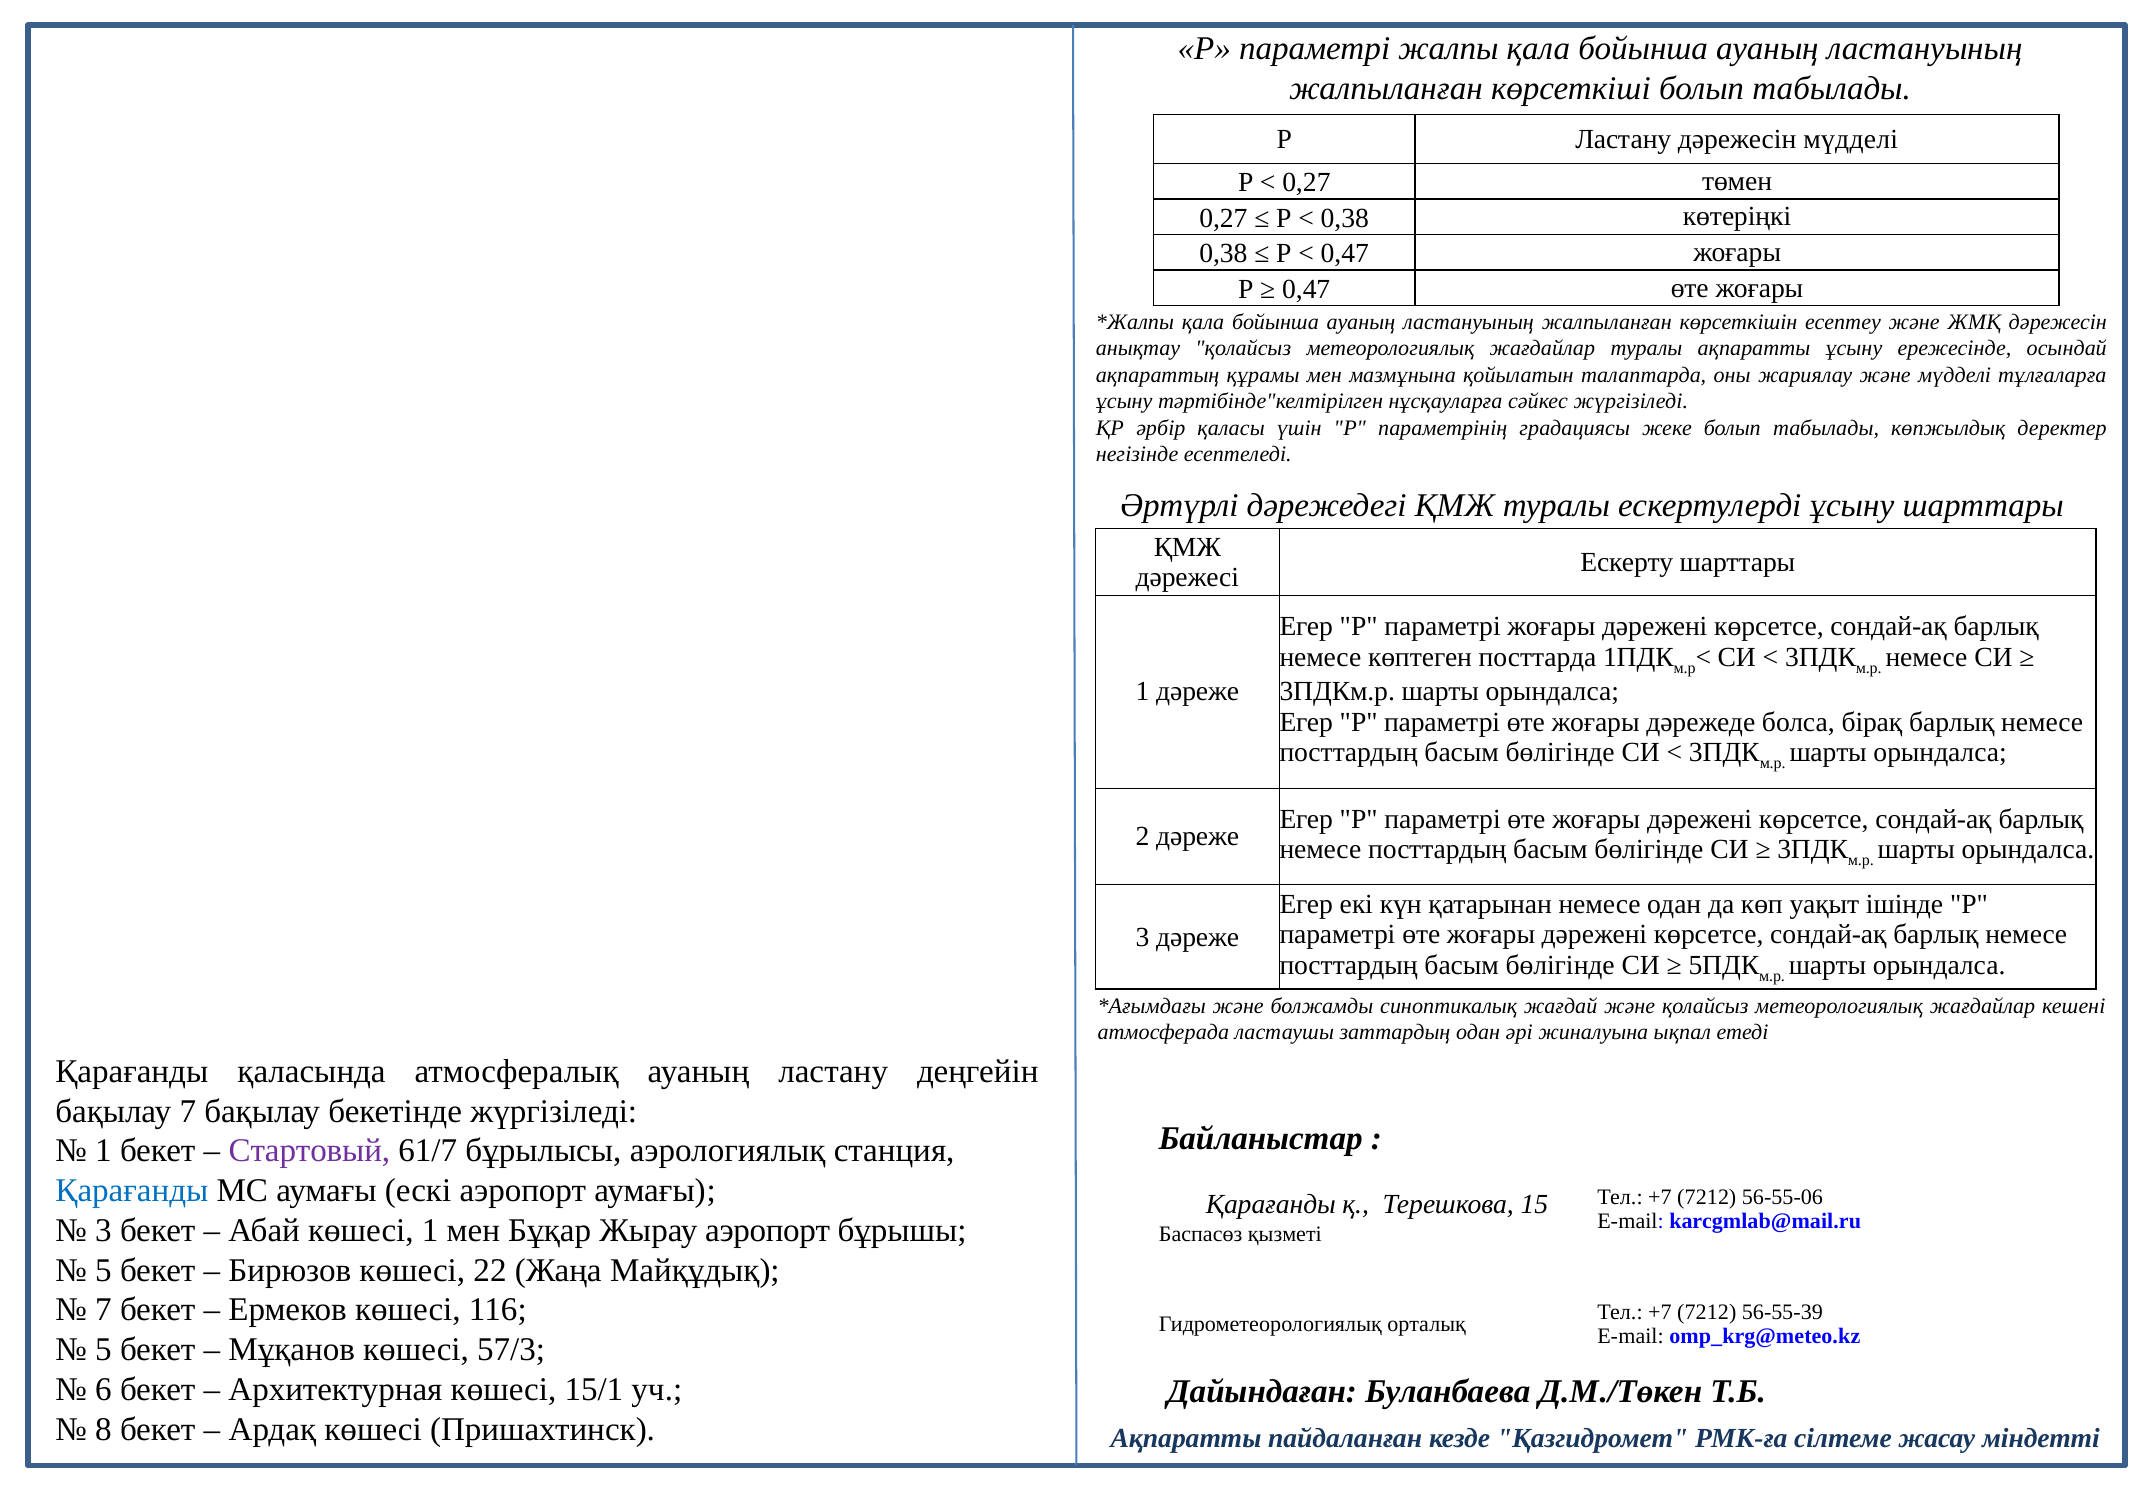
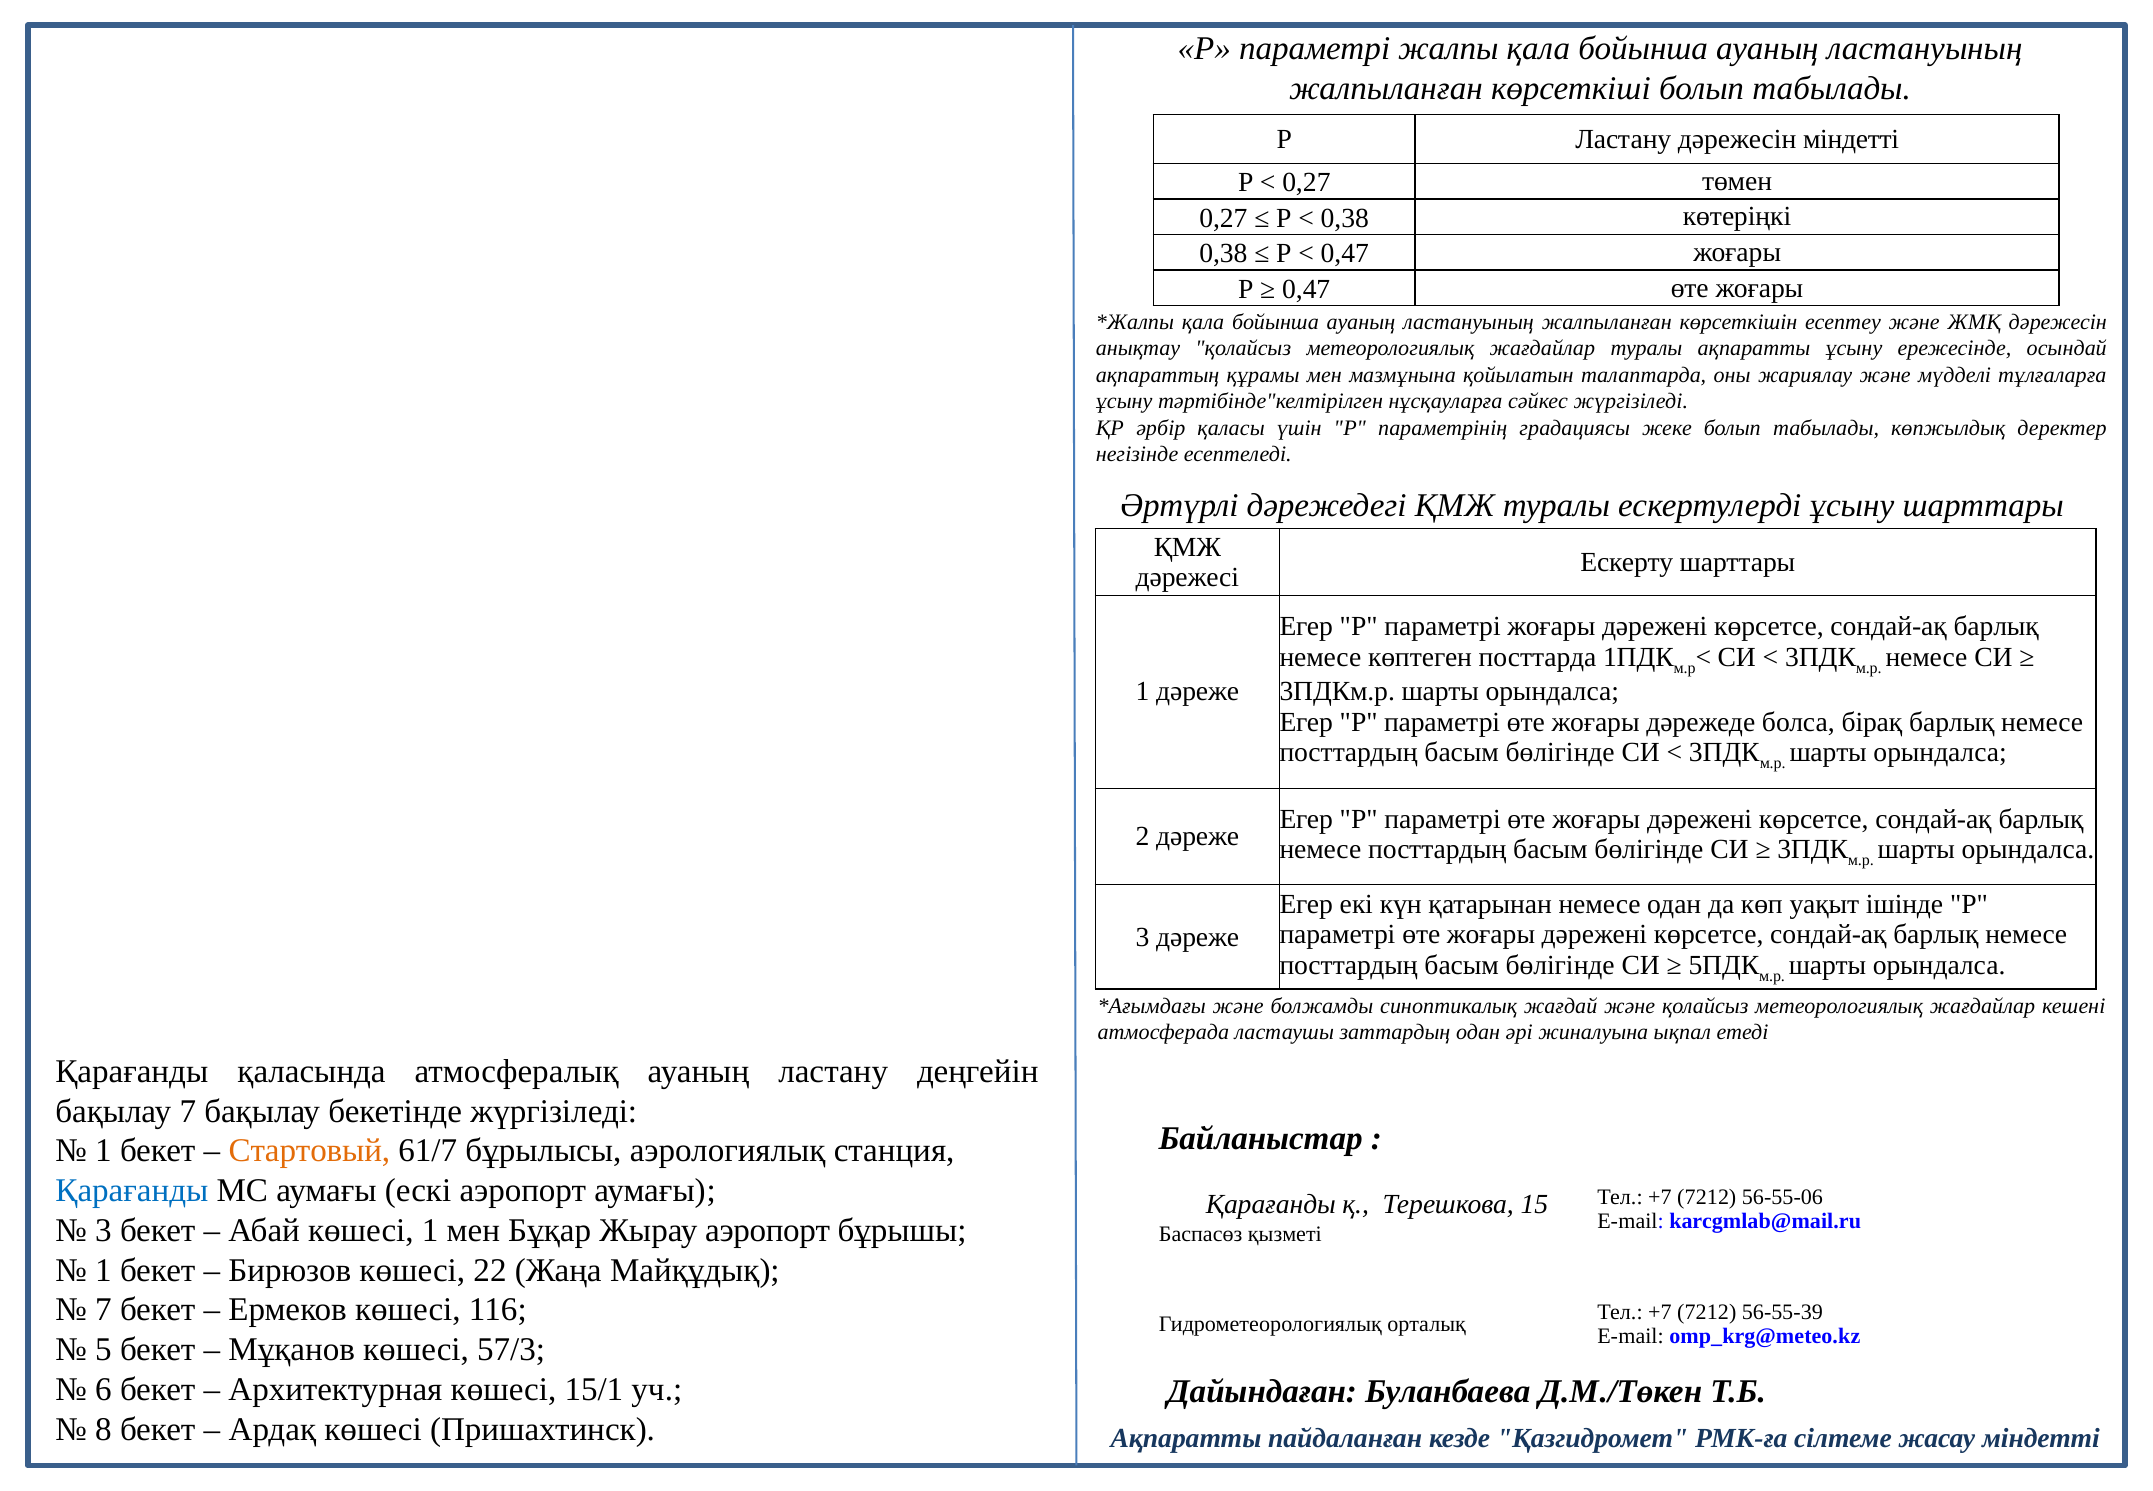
дәрежесін мүдделі: мүдделі -> міндетті (1851, 139)
Стартовый colour: purple -> orange (309, 1151)
5: 5 -> 1 (103, 1270)
